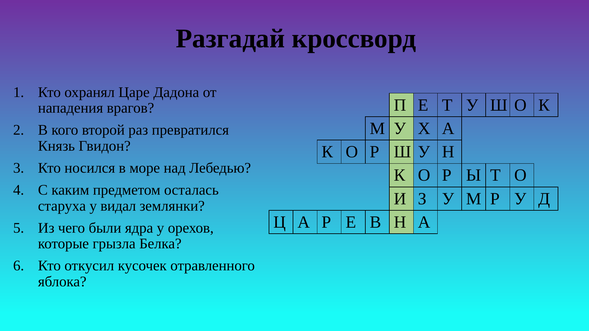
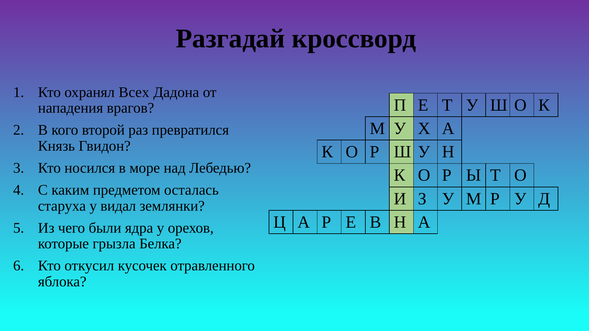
Царе: Царе -> Всех (134, 92)
